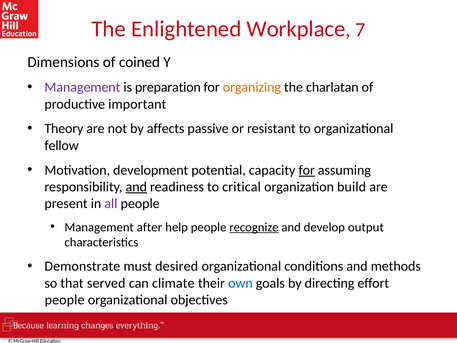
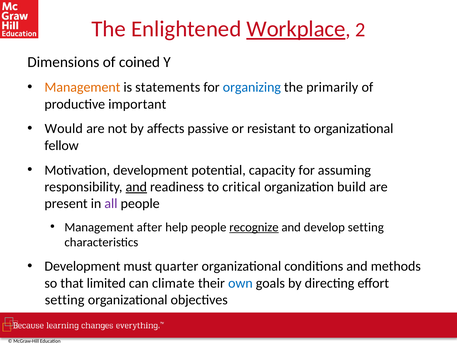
Workplace underline: none -> present (296, 29)
7: 7 -> 2 (360, 30)
Management colour: purple -> orange (82, 87)
preparation: preparation -> statements (168, 87)
organizing colour: orange -> blue (252, 87)
charlatan: charlatan -> primarily (332, 87)
Theory: Theory -> Would (64, 129)
for underline: present -> none (307, 170)
develop output: output -> setting (366, 227)
Demonstrate: Demonstrate -> Development (82, 266)
desired: desired -> quarter (177, 266)
served: served -> limited (106, 283)
people: people -> setting (65, 300)
